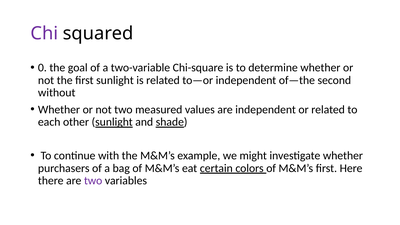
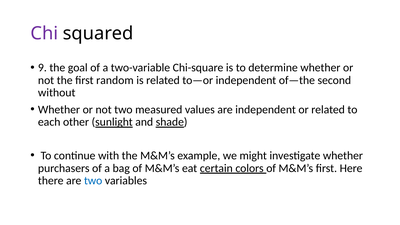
0: 0 -> 9 (42, 68)
first sunlight: sunlight -> random (115, 80)
two colour: purple -> blue (93, 181)
